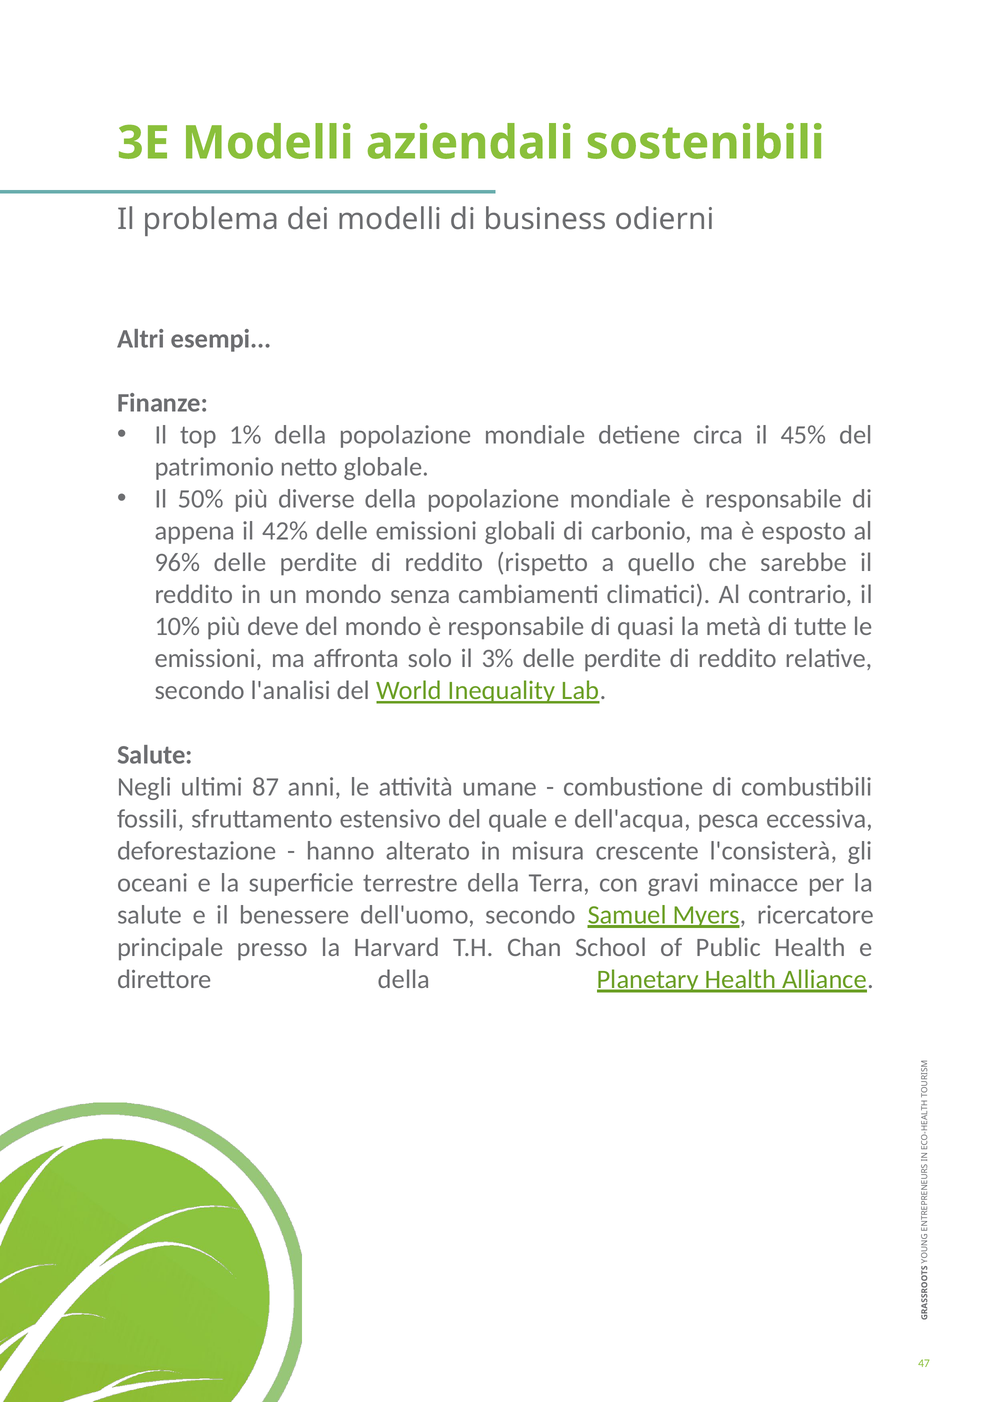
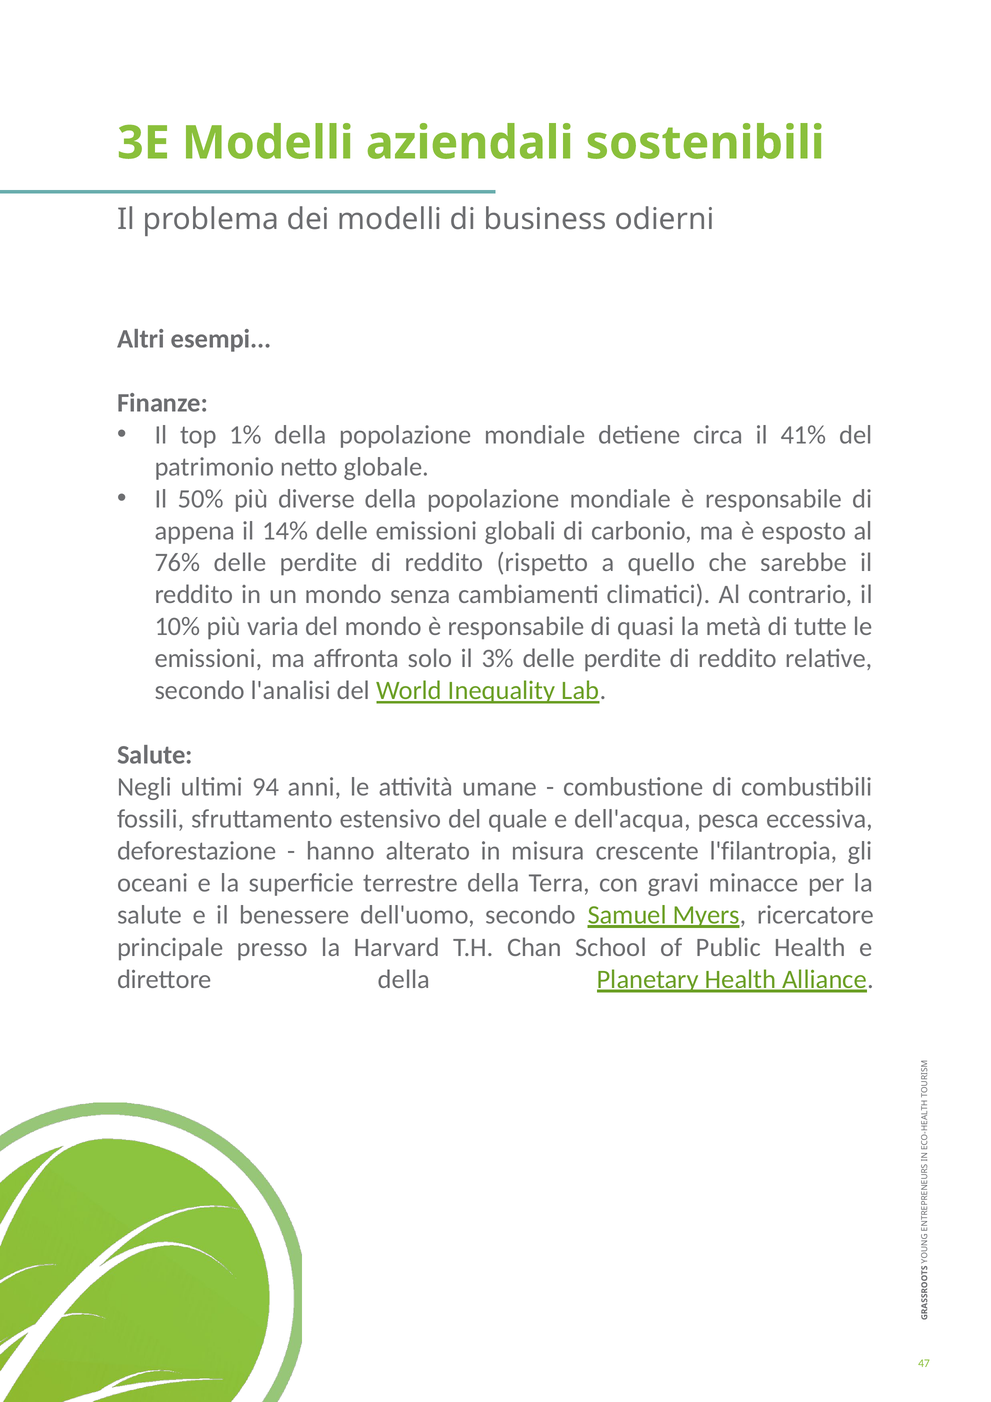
45%: 45% -> 41% (803, 435)
42%: 42% -> 14% (285, 531)
96%: 96% -> 76% (177, 563)
deve: deve -> varia (273, 626)
87: 87 -> 94 (266, 787)
l'consisterà: l'consisterà -> l'filantropia (774, 851)
